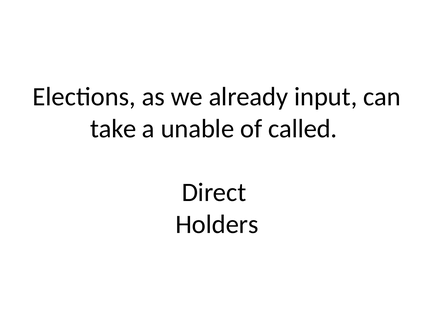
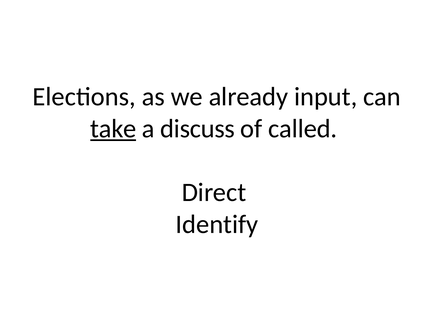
take underline: none -> present (113, 128)
unable: unable -> discuss (198, 128)
Holders: Holders -> Identify (217, 224)
